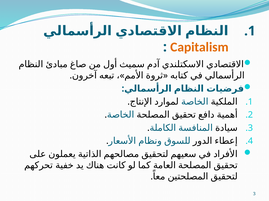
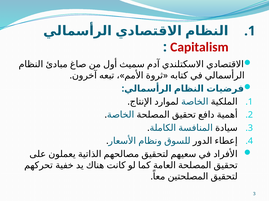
Capitalism colour: orange -> red (199, 47)
